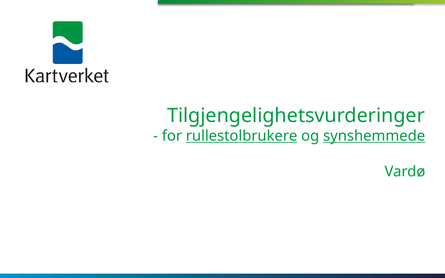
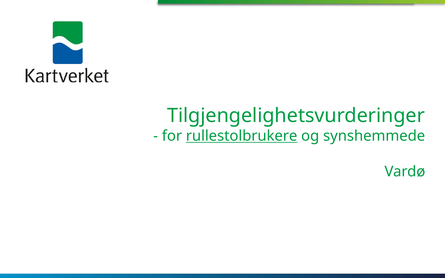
synshemmede underline: present -> none (374, 136)
